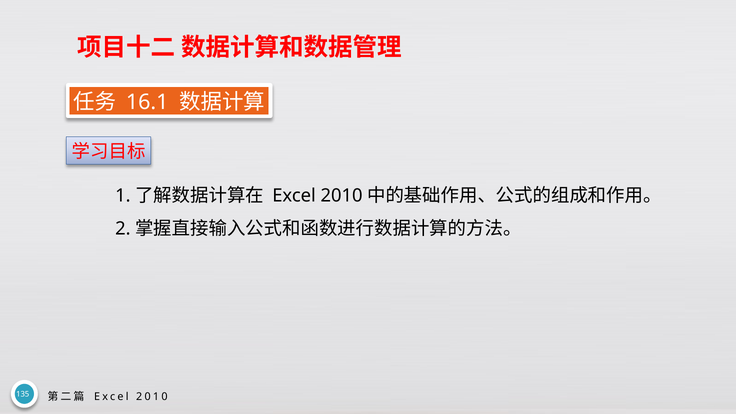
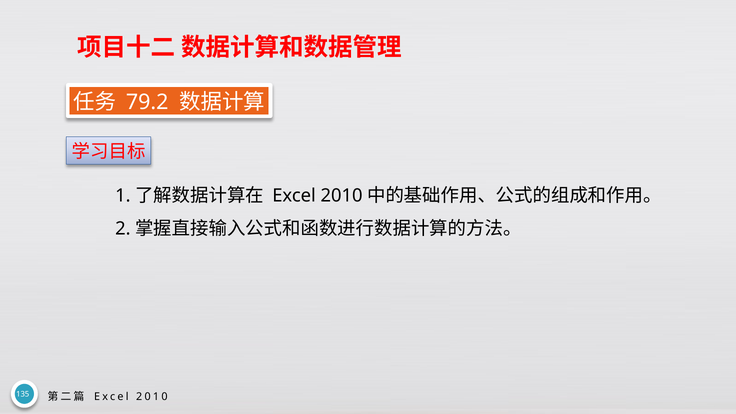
16.1: 16.1 -> 79.2 (147, 102)
